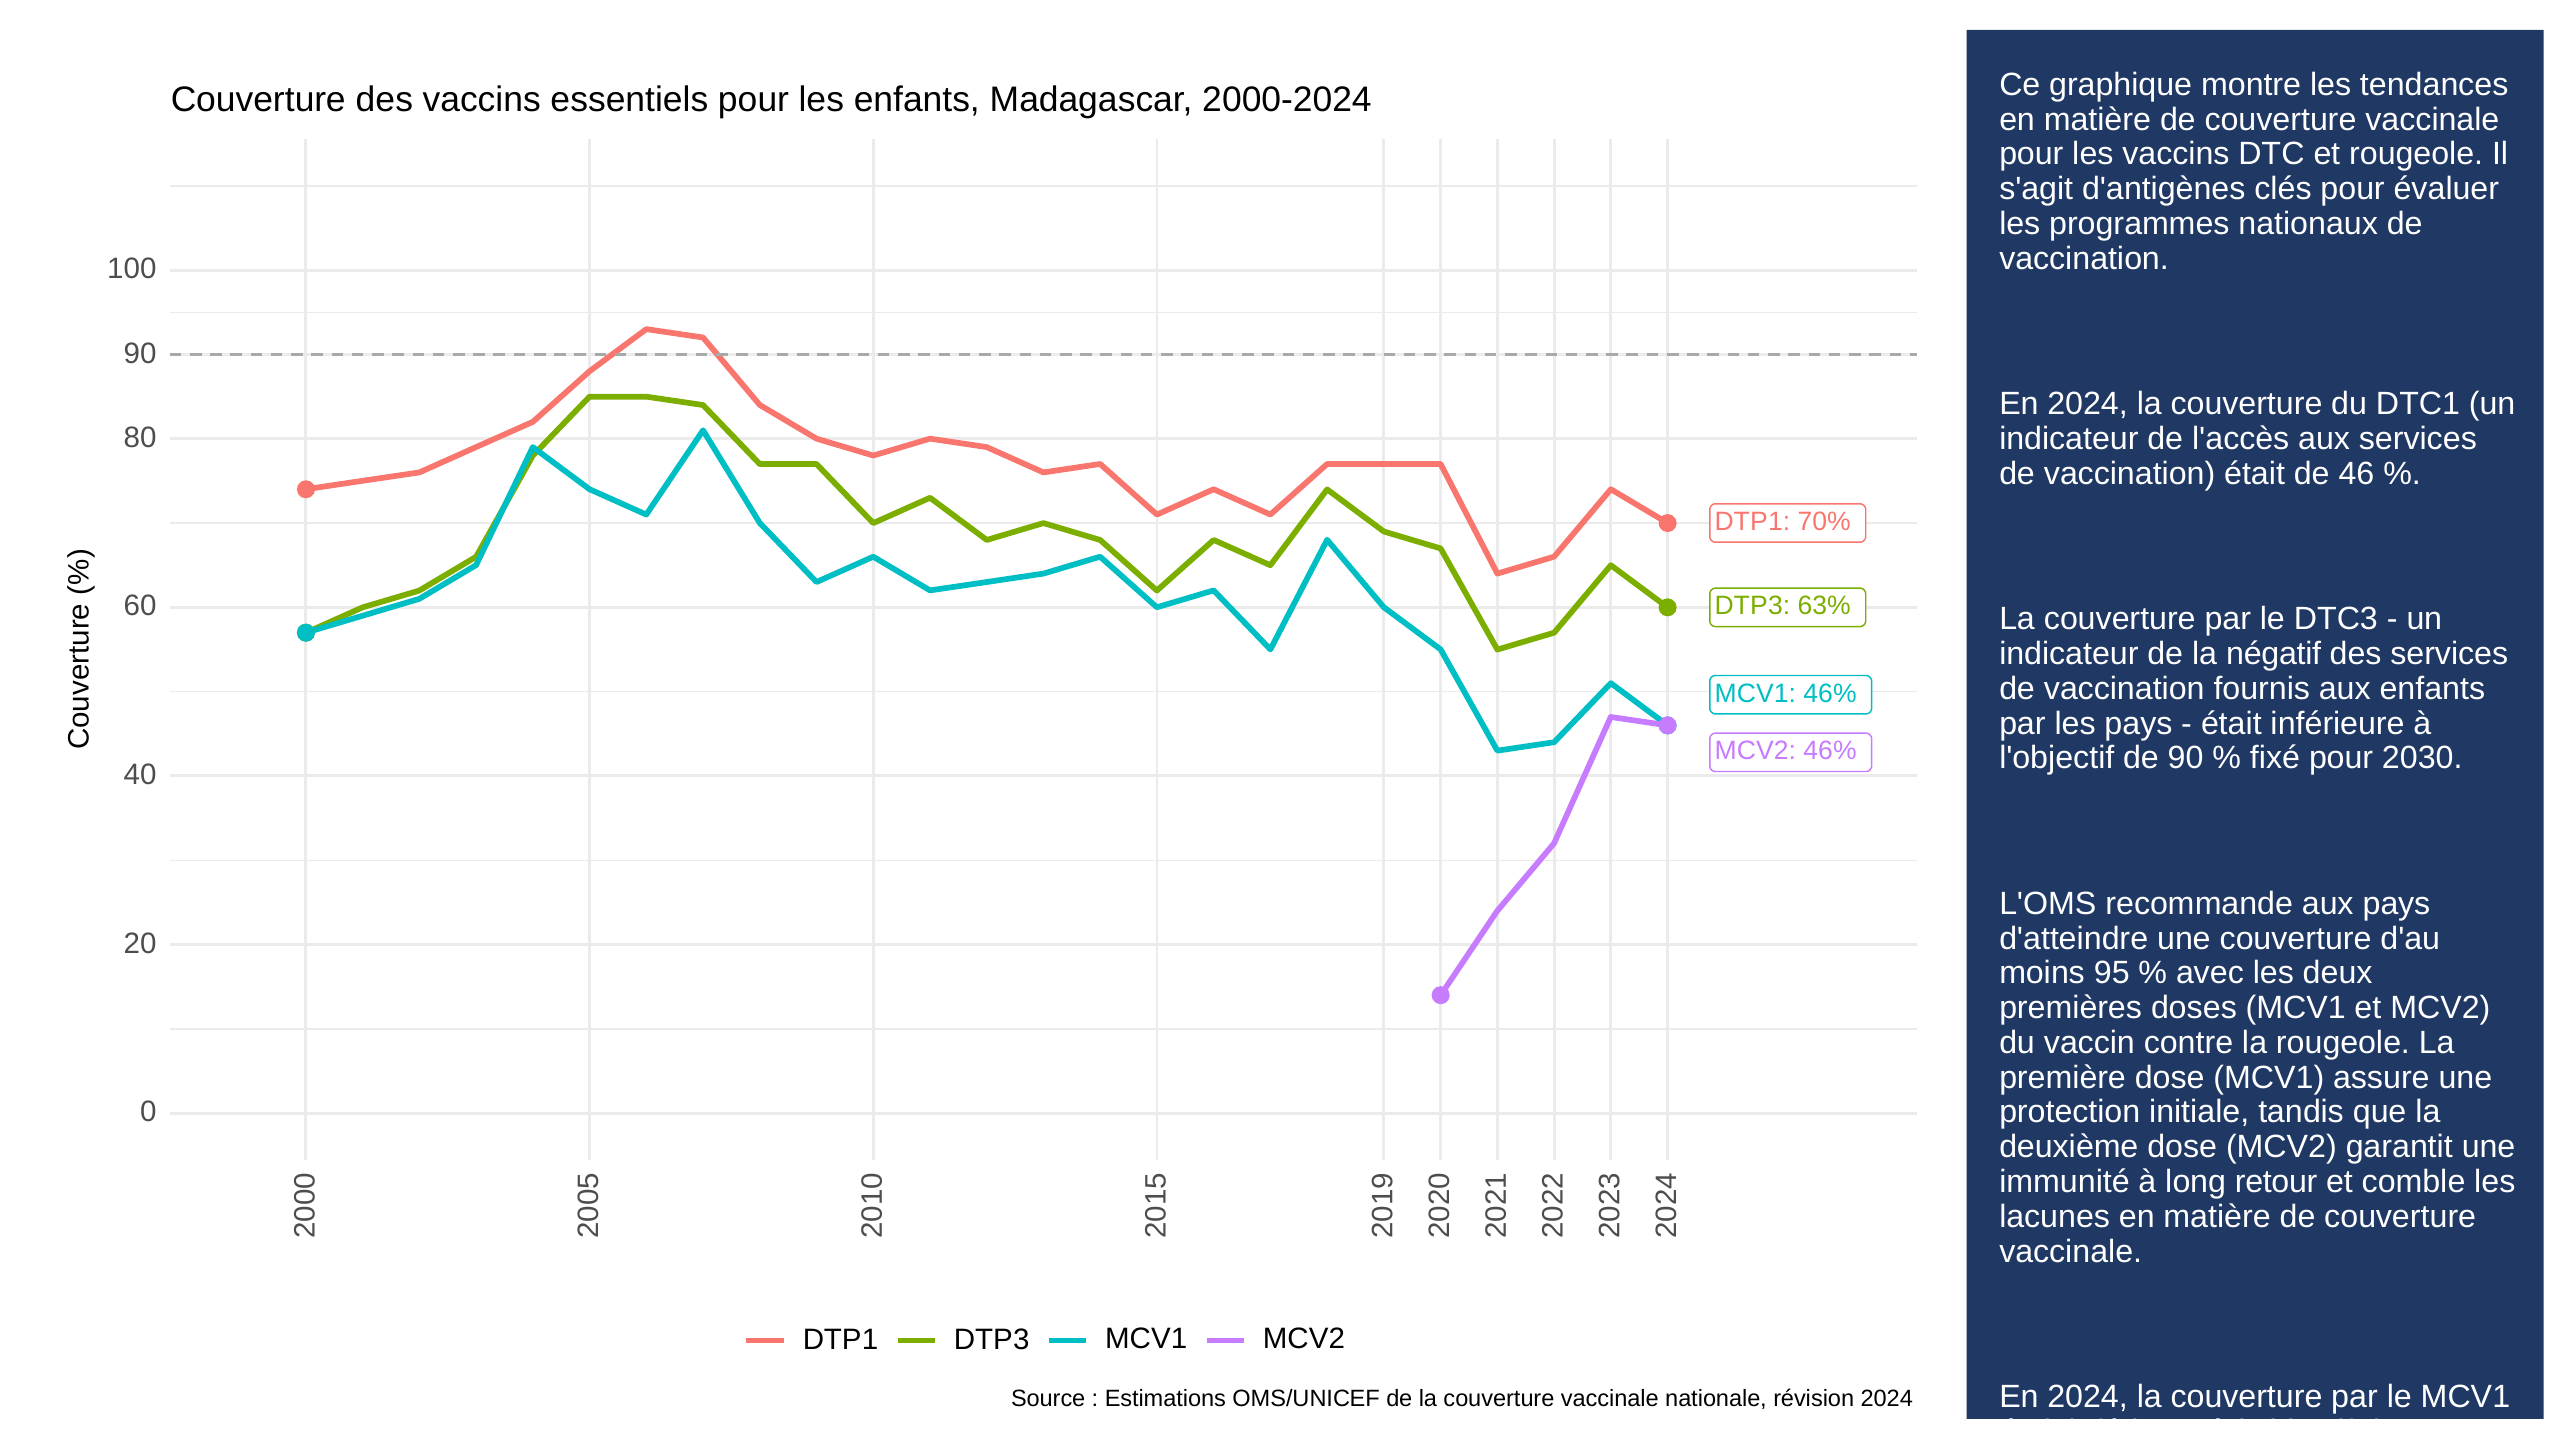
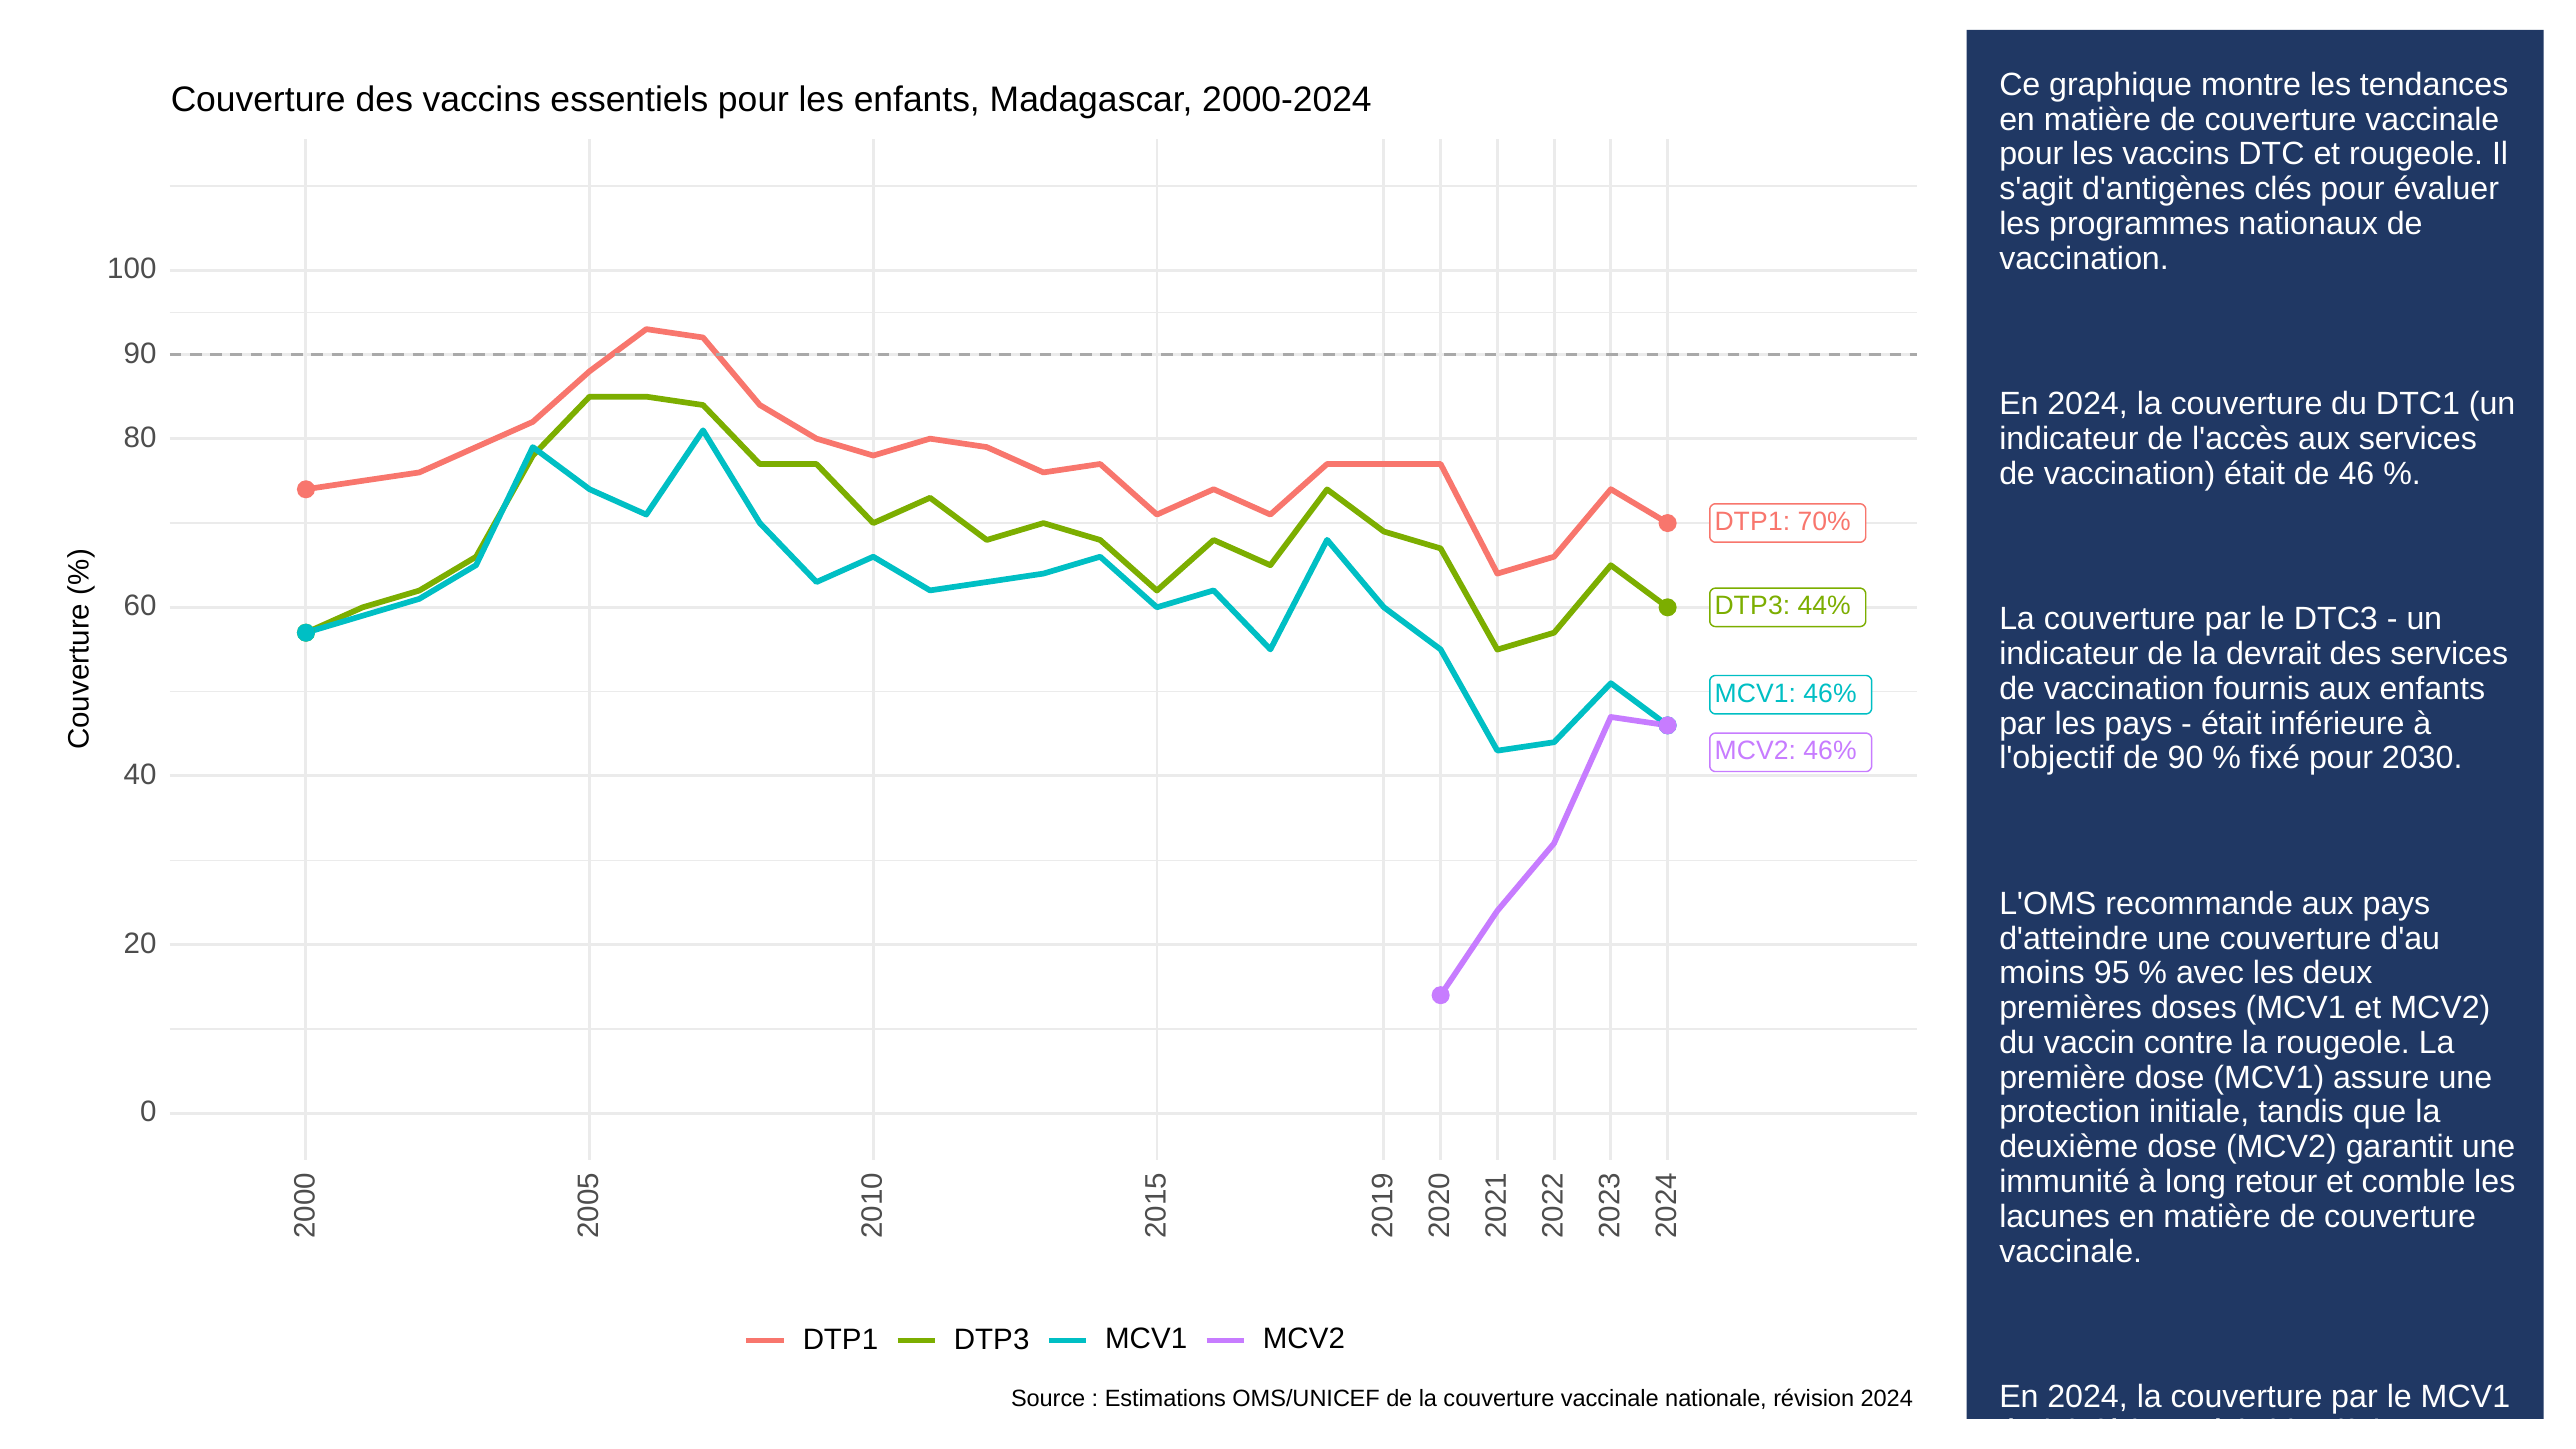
63%: 63% -> 44% (1824, 606)
négatif: négatif -> devrait (2274, 654)
